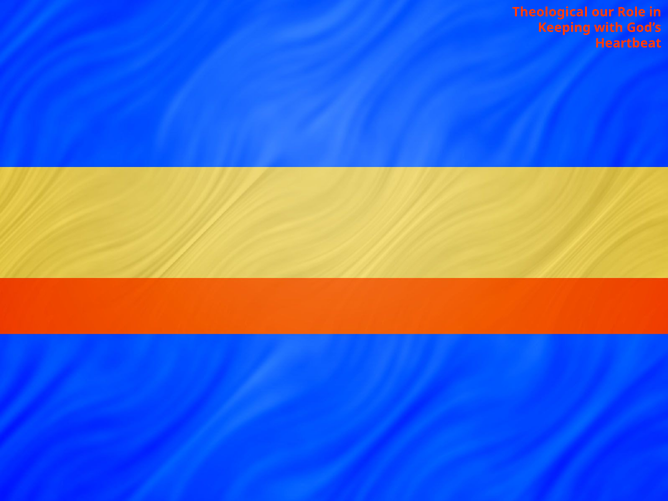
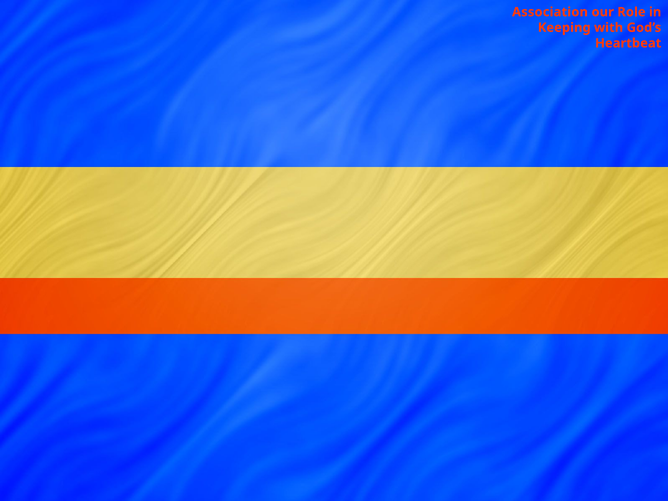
Theological: Theological -> Association (550, 12)
